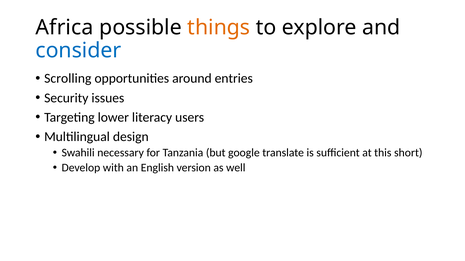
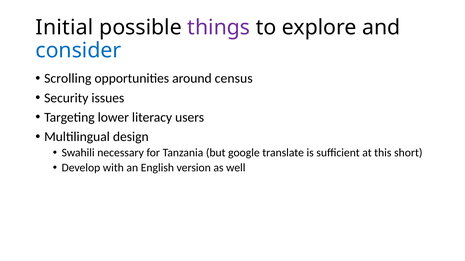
Africa: Africa -> Initial (64, 28)
things colour: orange -> purple (219, 28)
entries: entries -> census (234, 79)
